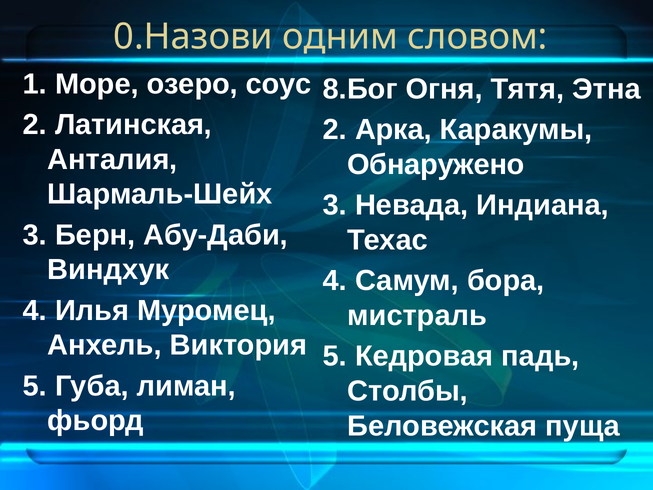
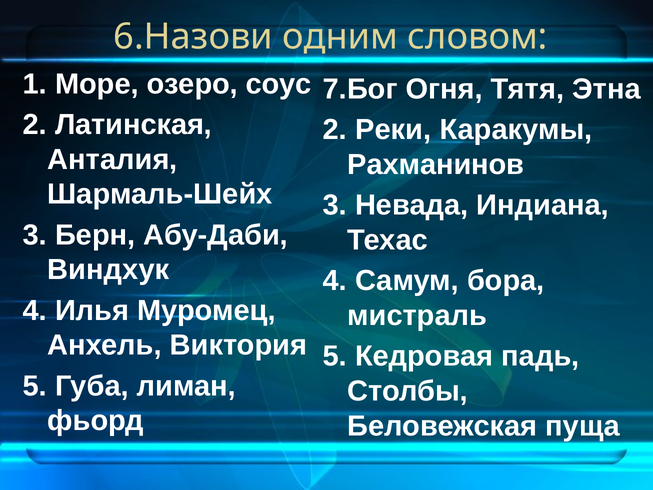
0.Назови: 0.Назови -> 6.Назови (193, 37)
8.Бог: 8.Бог -> 7.Бог (360, 89)
Арка: Арка -> Реки (393, 130)
Обнаружено: Обнаружено -> Рахманинов (436, 165)
